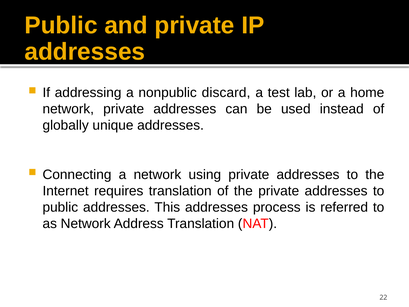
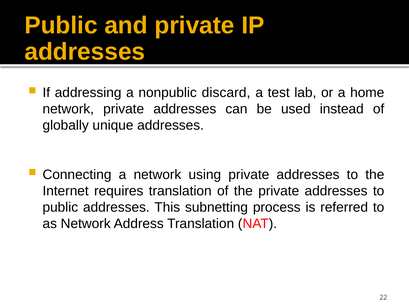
This addresses: addresses -> subnetting (217, 207)
